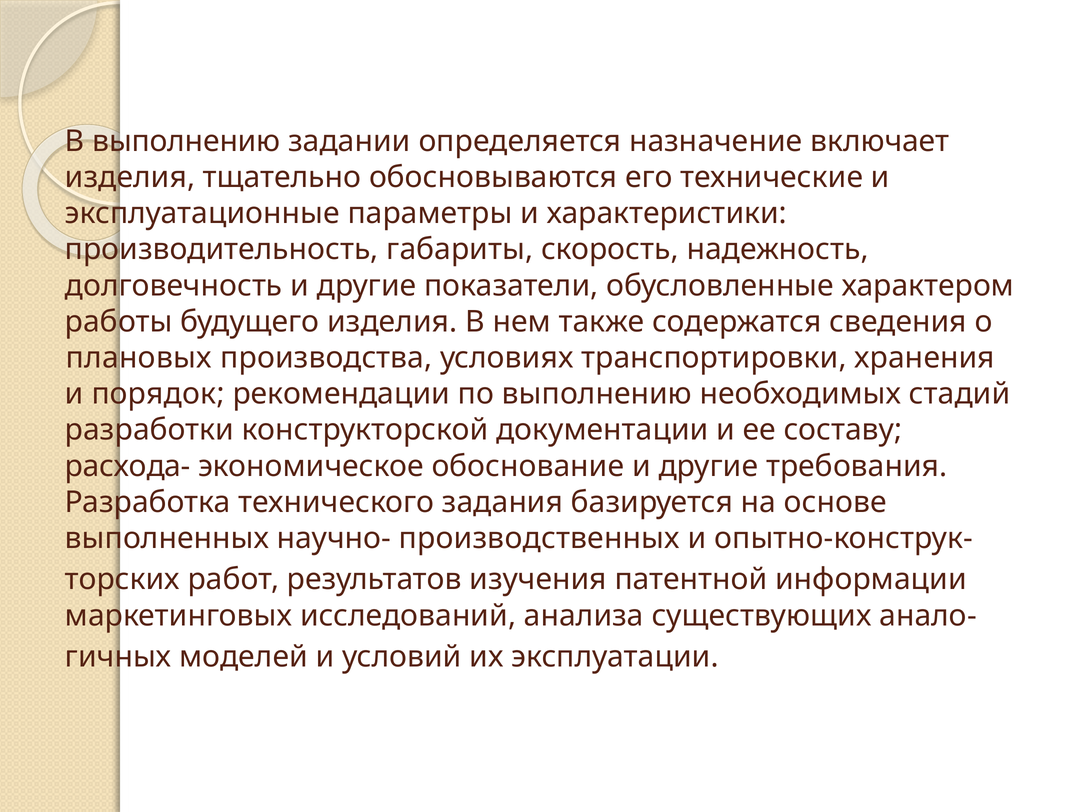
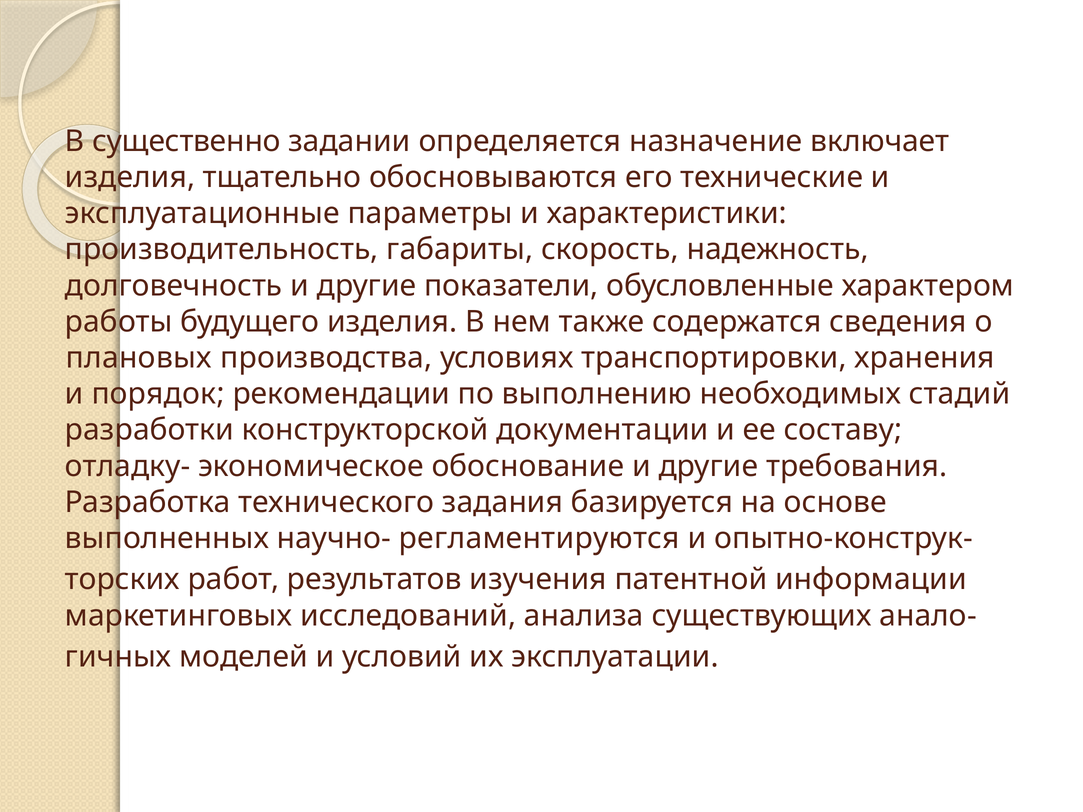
В выполнению: выполнению -> существенно (186, 141)
расхода-: расхода- -> отладку- (128, 466)
производственных: производственных -> регламентируются (539, 539)
